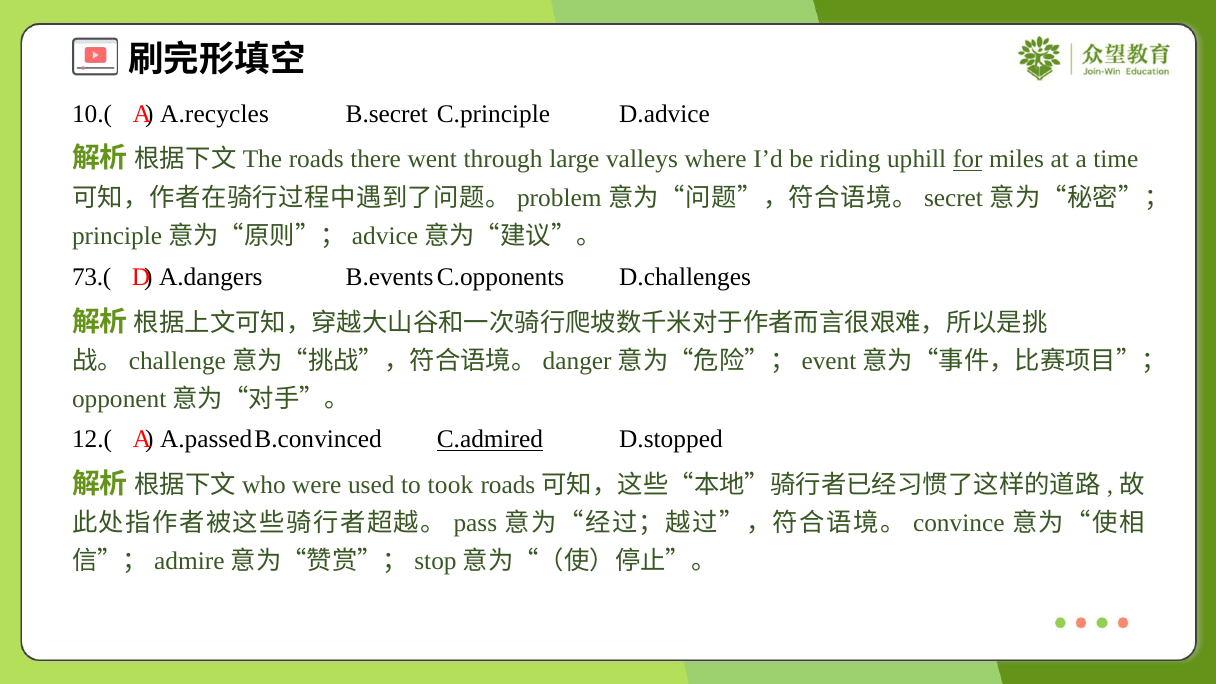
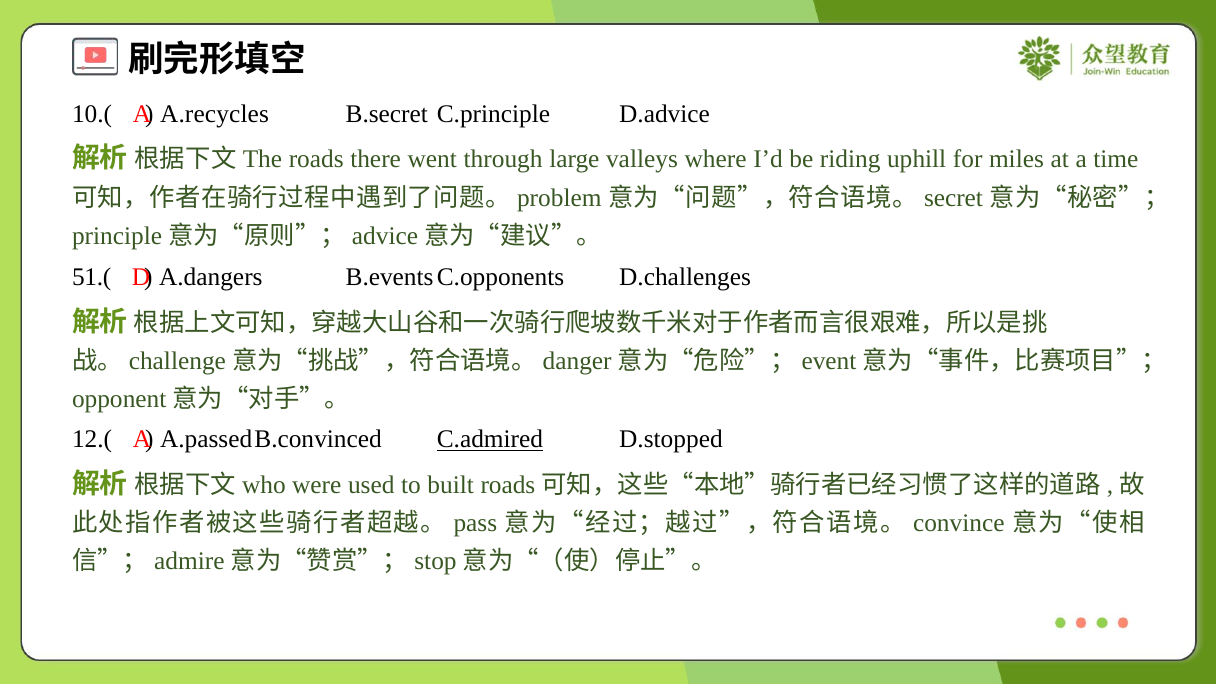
for underline: present -> none (968, 160)
73.(: 73.( -> 51.( (92, 277)
took: took -> built (451, 485)
